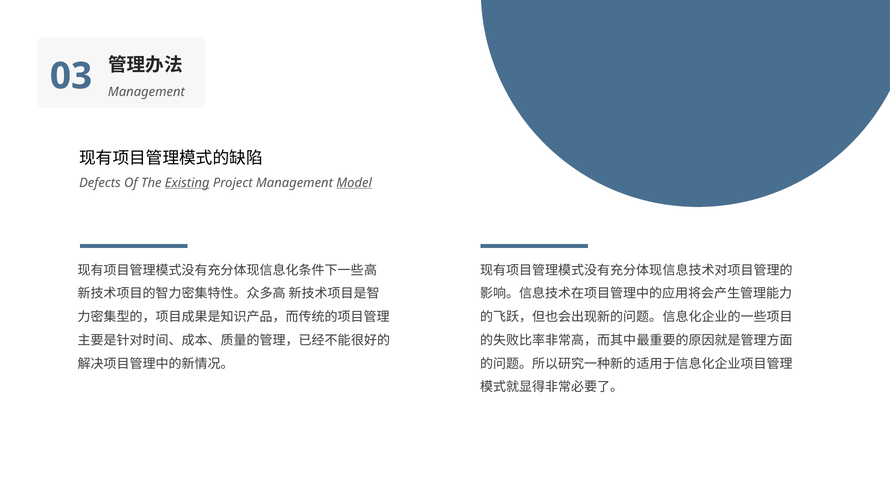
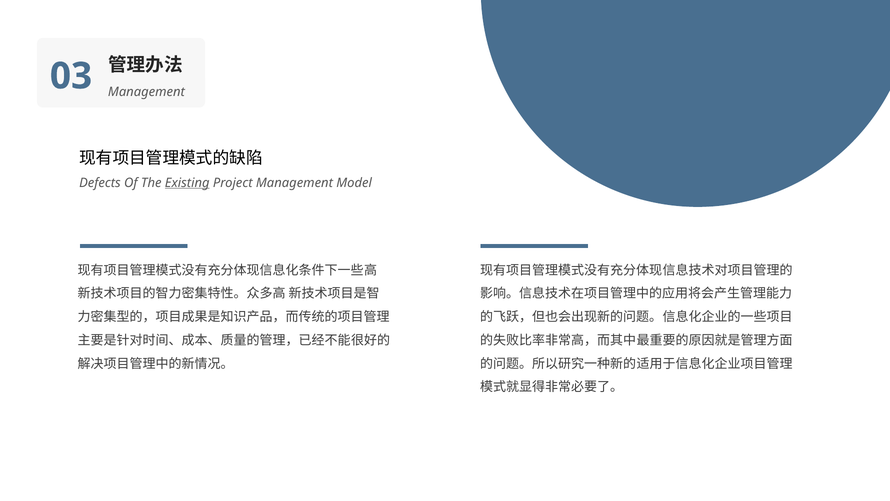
Model underline: present -> none (354, 183)
